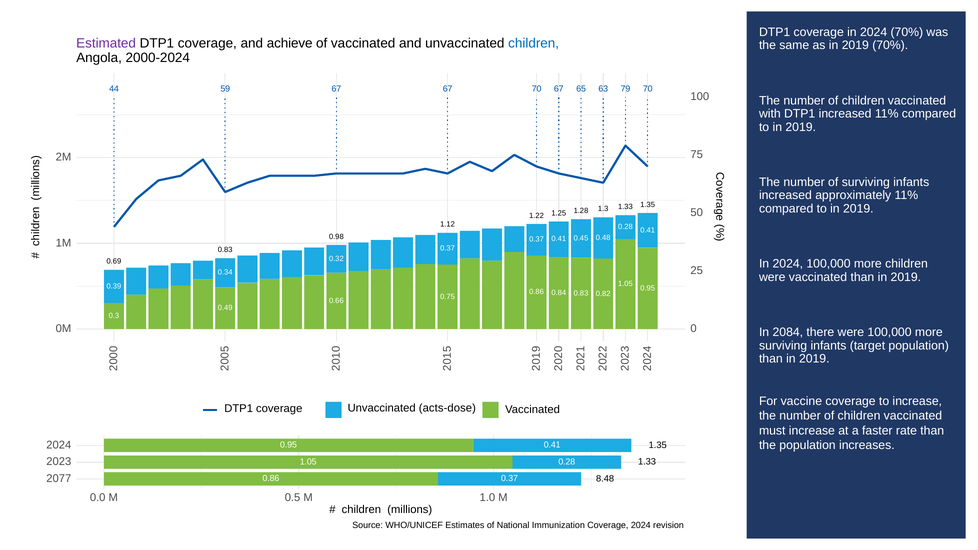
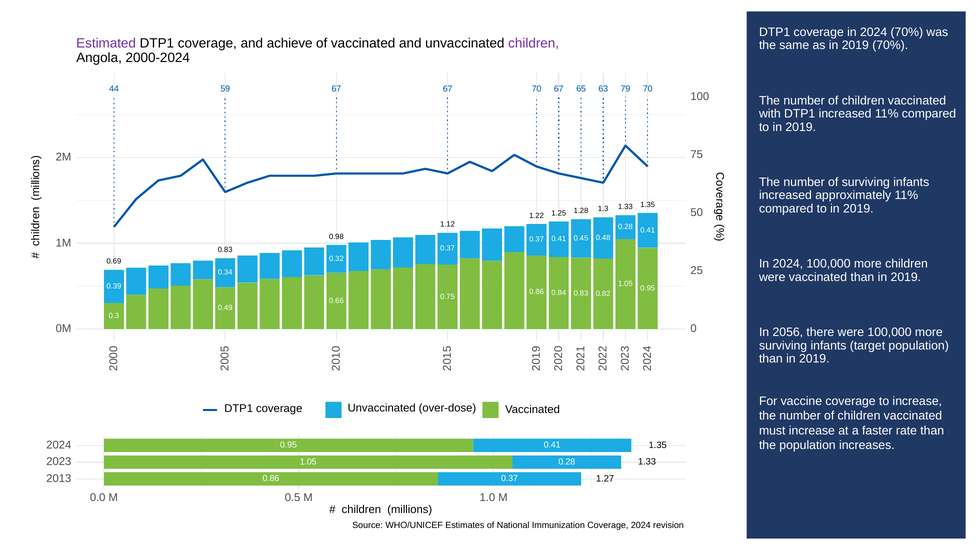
children colour: blue -> purple (534, 43)
2084: 2084 -> 2056 (788, 332)
acts-dose: acts-dose -> over-dose (447, 408)
2077: 2077 -> 2013 (59, 479)
8.48: 8.48 -> 1.27 (605, 479)
